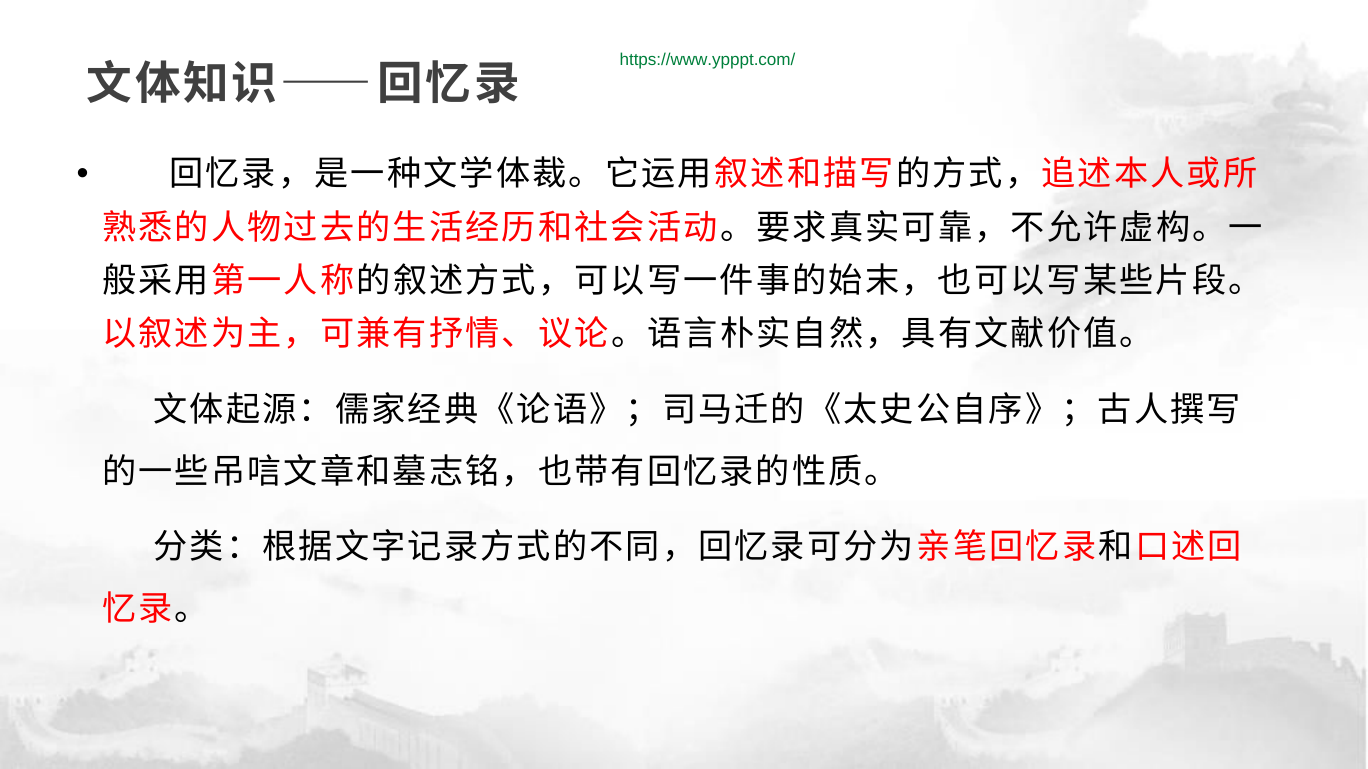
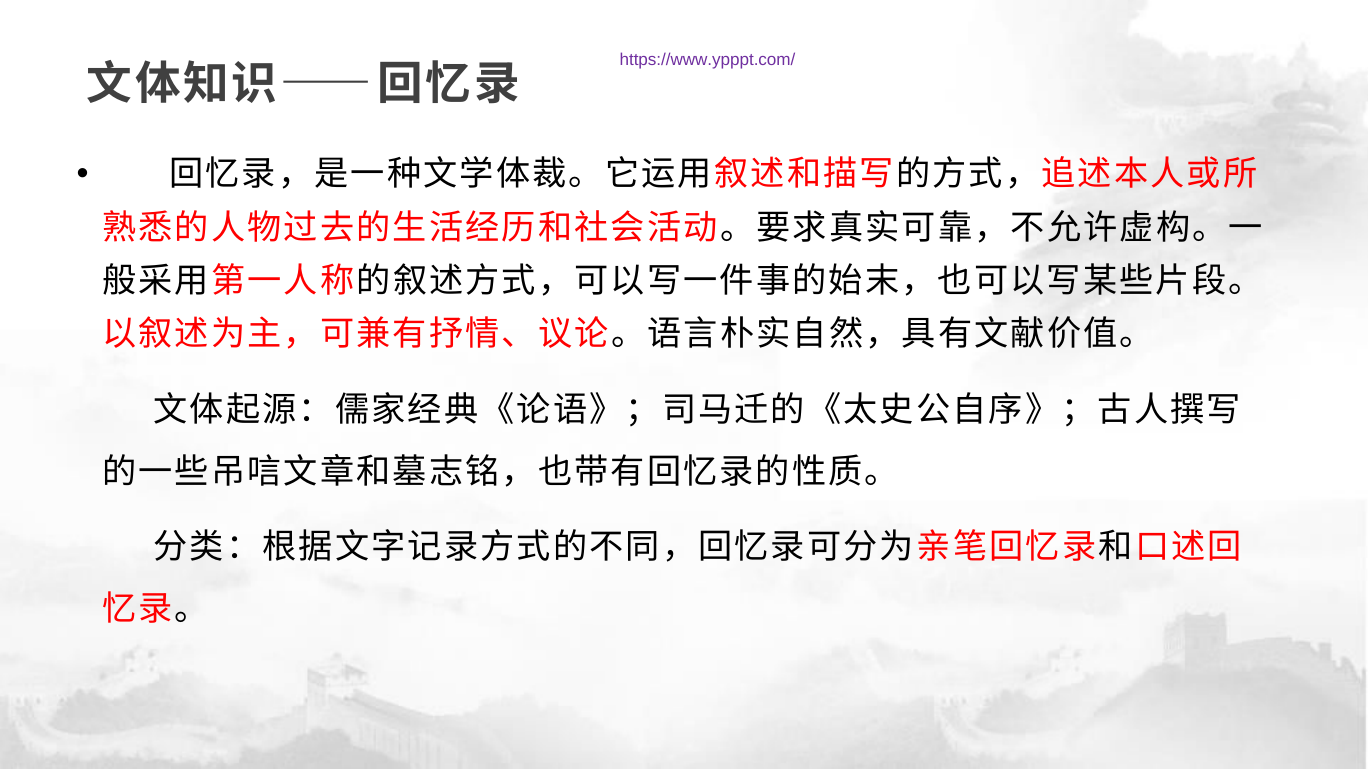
https://www.ypppt.com/ colour: green -> purple (707, 60)
